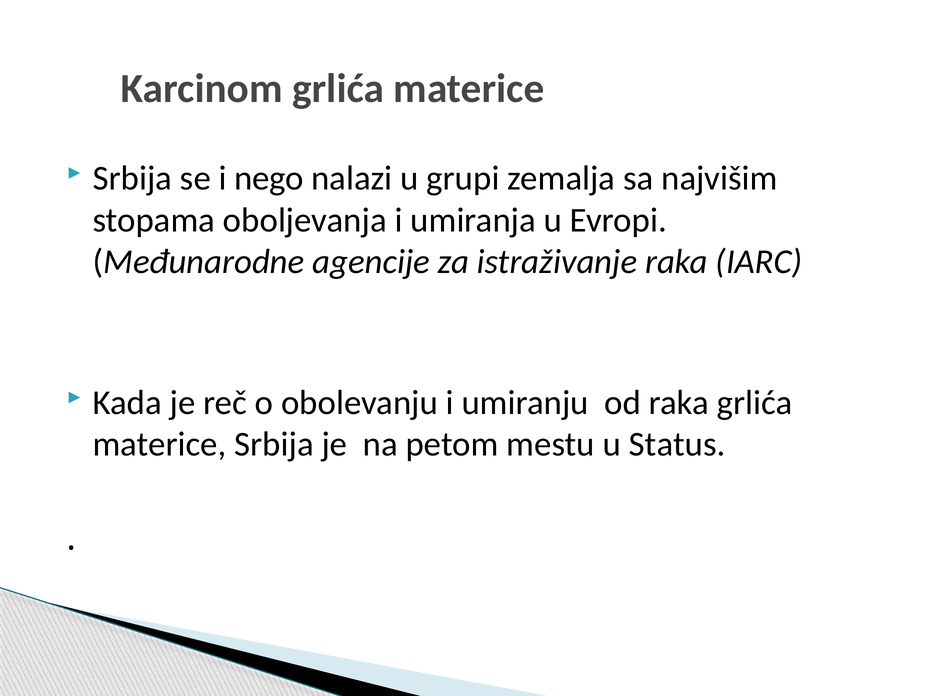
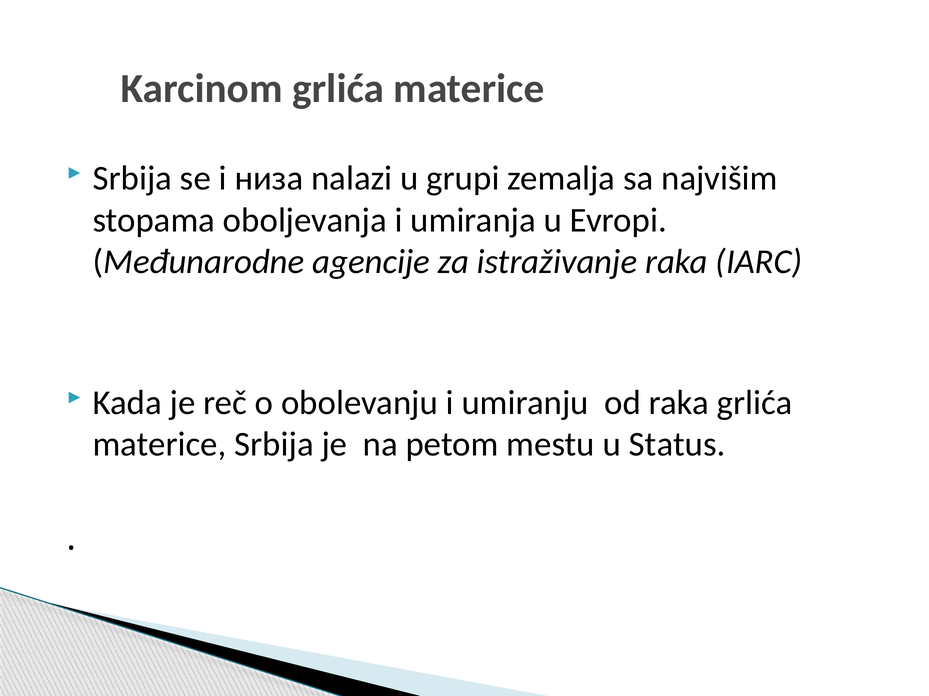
nego: nego -> низа (269, 178)
